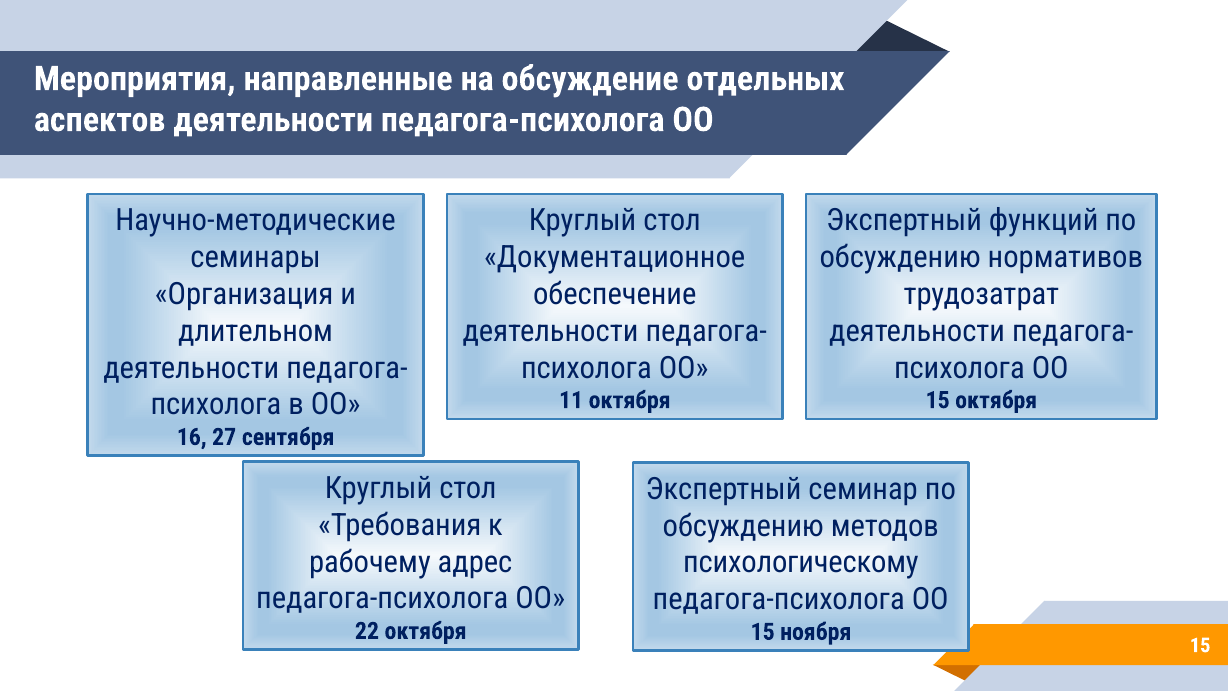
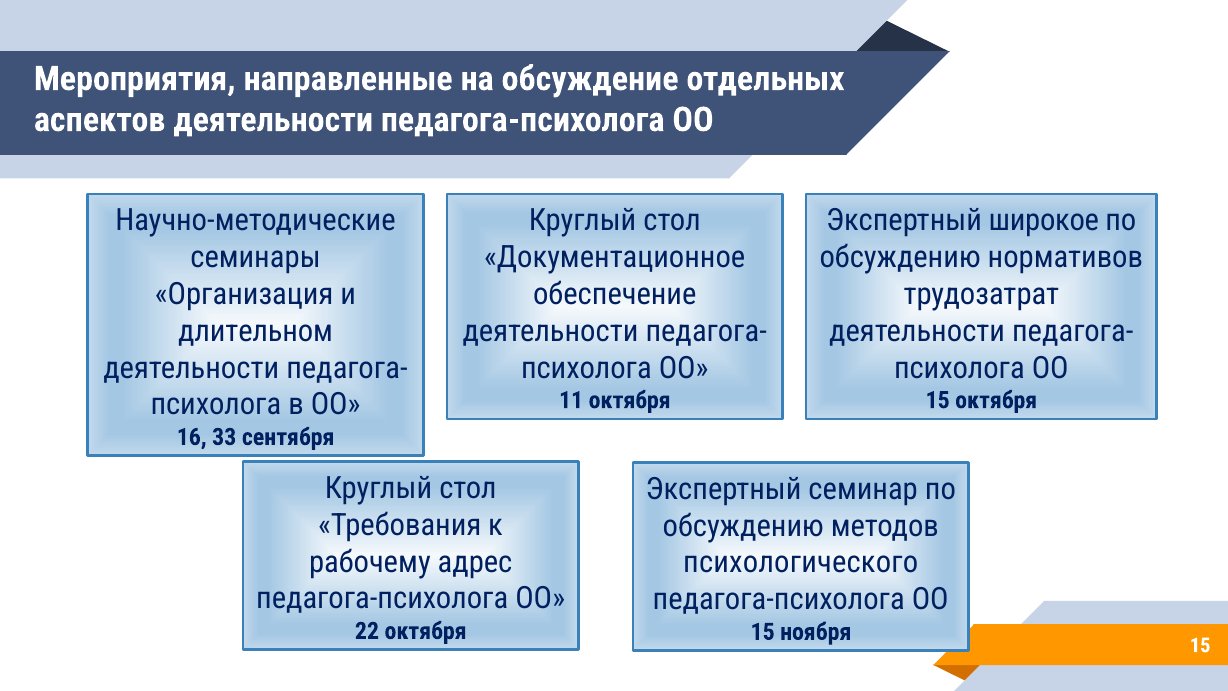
функций: функций -> широкое (1044, 220)
27: 27 -> 33 (224, 437)
психологическому: психологическому -> психологического (801, 563)
